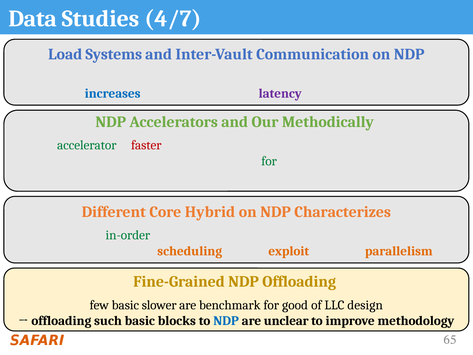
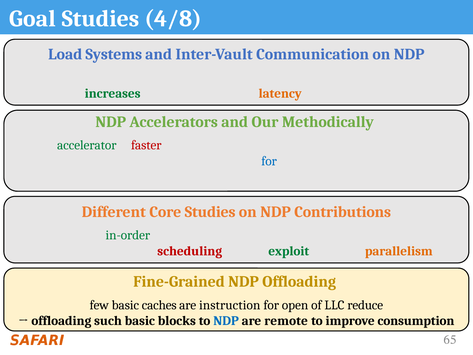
Data: Data -> Goal (32, 19)
4/7: 4/7 -> 4/8 (173, 19)
increases colour: blue -> green (113, 94)
latency colour: purple -> orange (280, 94)
for colour: green -> blue (269, 161)
Core Hybrid: Hybrid -> Studies (210, 212)
on NDP Characterizes: Characterizes -> Contributions (343, 212)
scheduling colour: orange -> red (190, 251)
exploit colour: orange -> green (289, 251)
basic slower: slower -> caches (159, 305)
are benchmark: benchmark -> instruction (230, 305)
good: good -> open (295, 305)
design: design -> reduce (365, 305)
unclear: unclear -> remote (286, 321)
methodology: methodology -> consumption (416, 321)
